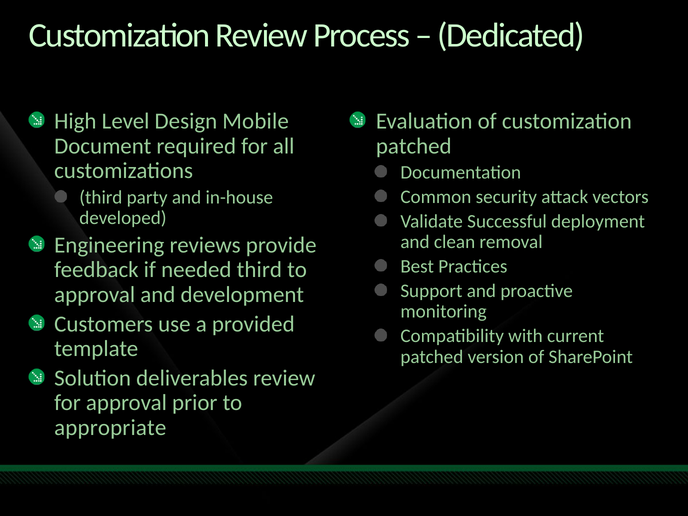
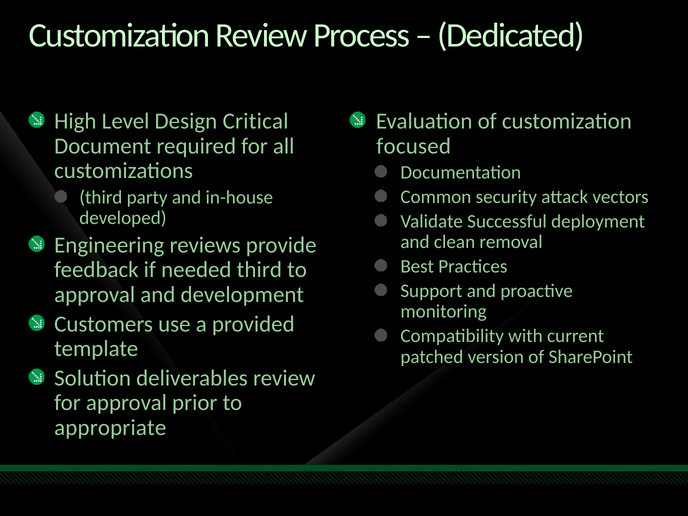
Mobile: Mobile -> Critical (256, 121)
patched: patched -> focused (414, 146)
